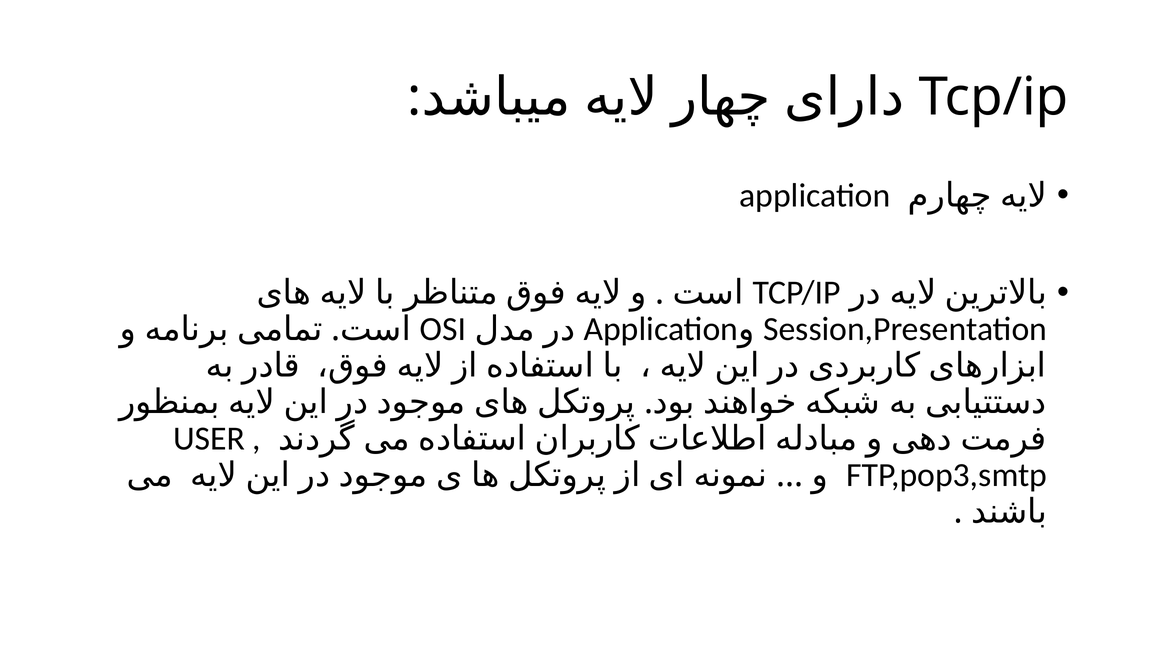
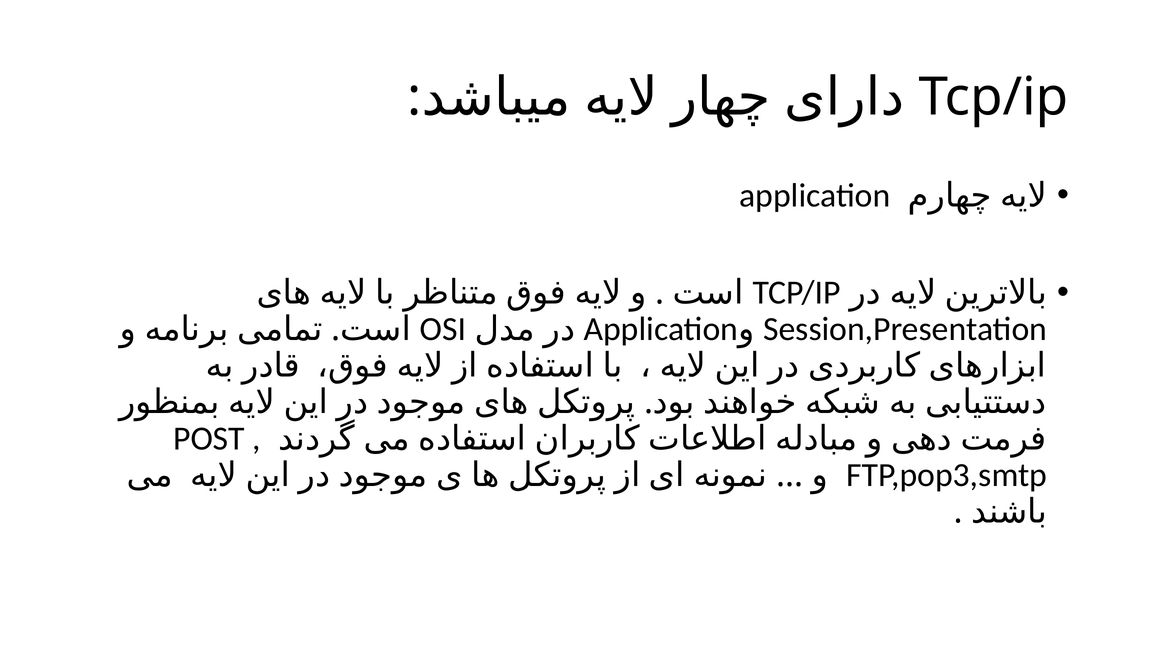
USER: USER -> POST (209, 438)
